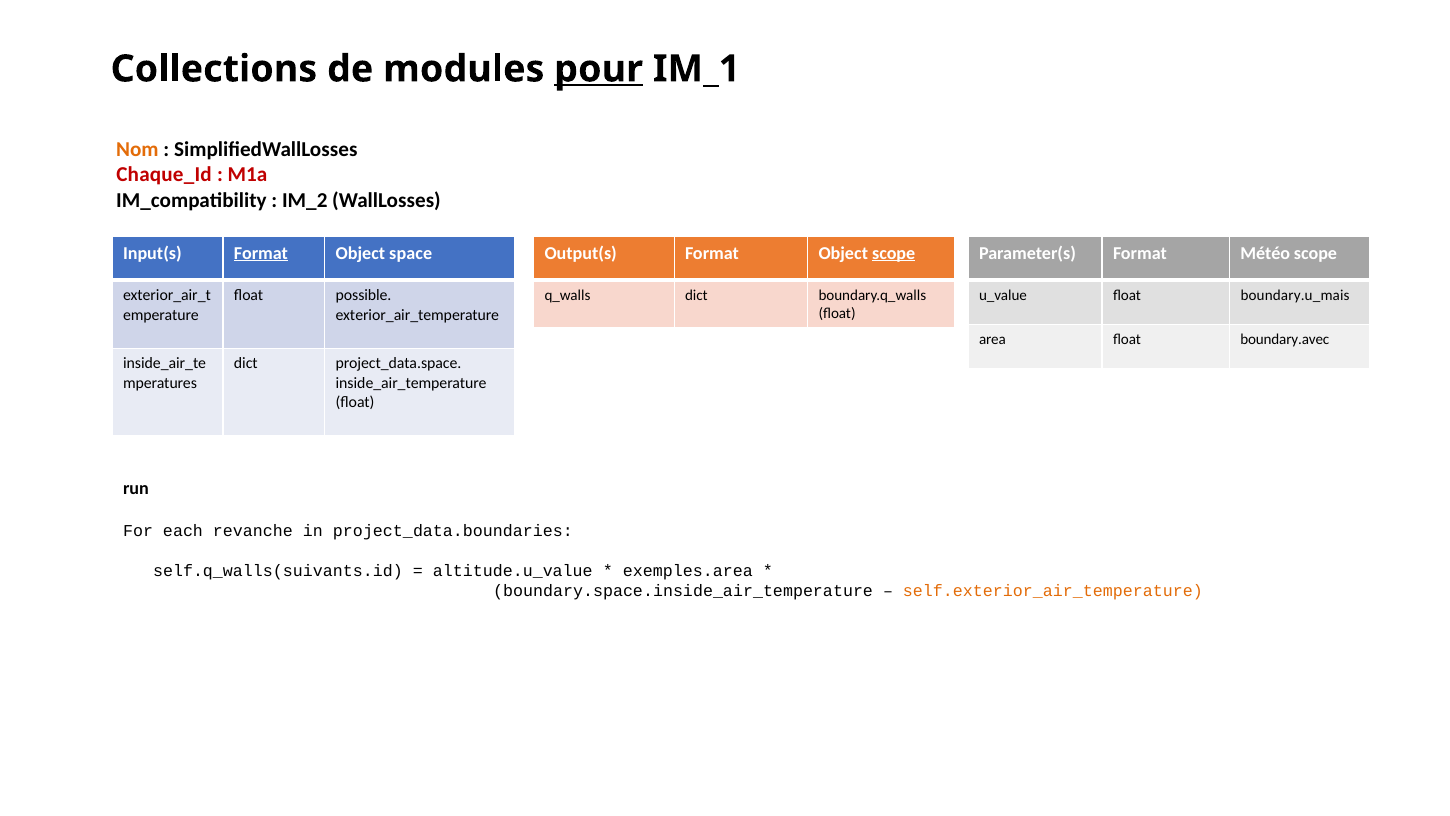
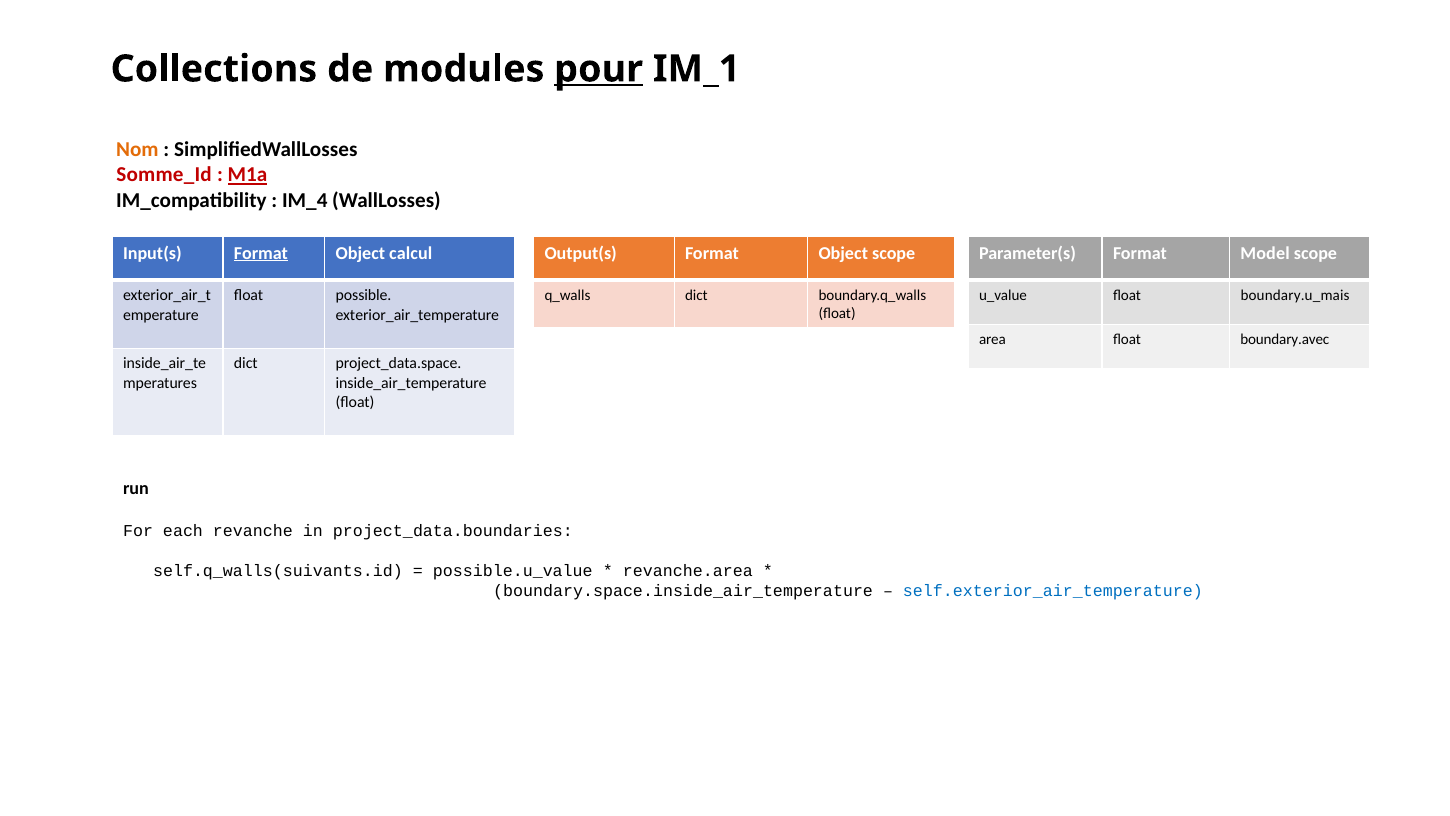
Chaque_Id: Chaque_Id -> Somme_Id (164, 175)
M1a underline: none -> present (247, 175)
IM_2: IM_2 -> IM_4 (305, 200)
space: space -> calcul (411, 253)
scope underline: present -> none (894, 253)
Météo: Météo -> Model (1265, 253)
altitude.u_value: altitude.u_value -> possible.u_value (513, 571)
exemples.area: exemples.area -> revanche.area (688, 571)
self.exterior_air_temperature colour: orange -> blue (1053, 591)
